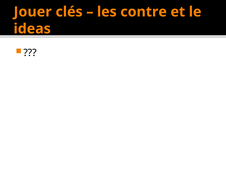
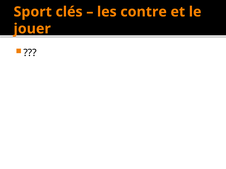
Jouer: Jouer -> Sport (33, 12)
ideas: ideas -> jouer (32, 29)
